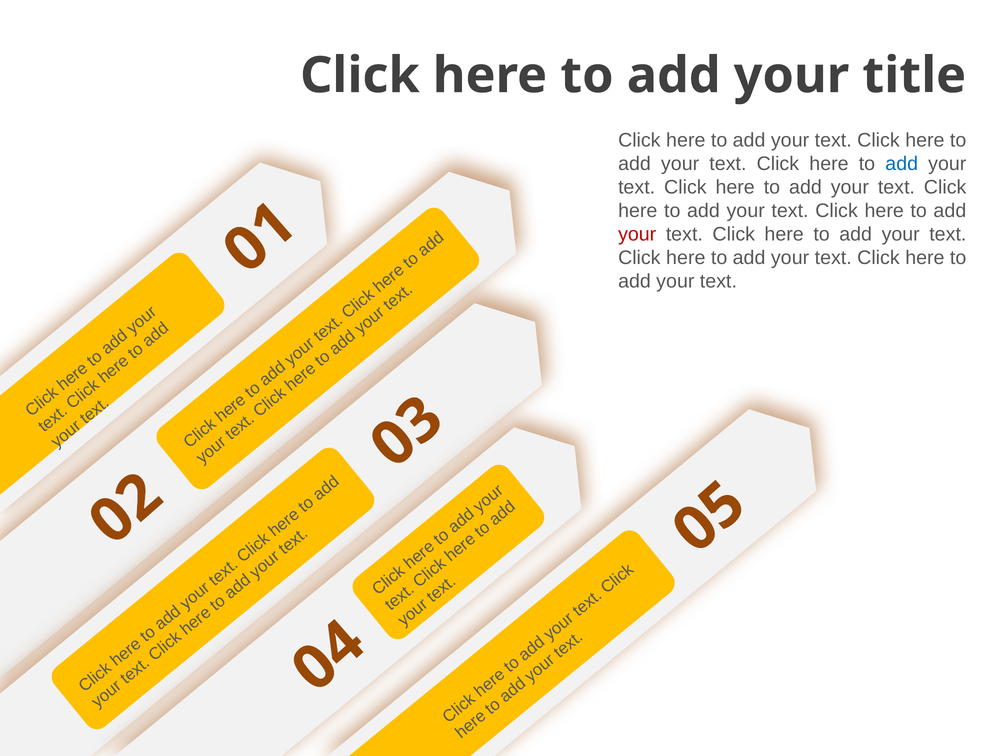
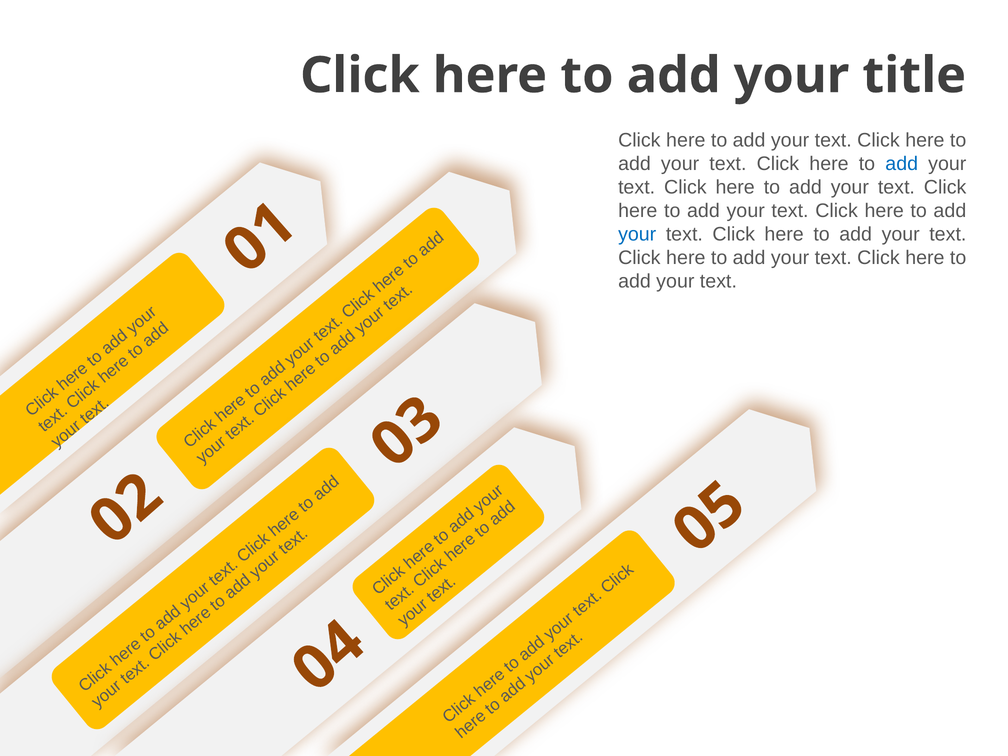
your colour: red -> blue (637, 234)
